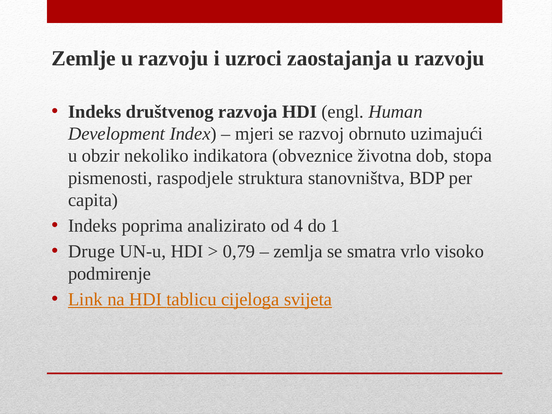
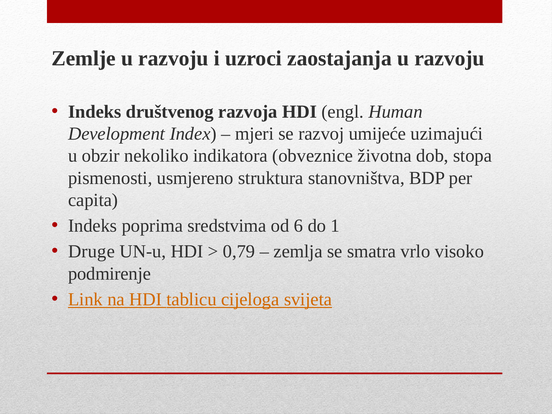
obrnuto: obrnuto -> umijeće (377, 134)
raspodjele: raspodjele -> usmjereno (195, 178)
analizirato: analizirato -> sredstvima (227, 226)
4: 4 -> 6 (298, 226)
